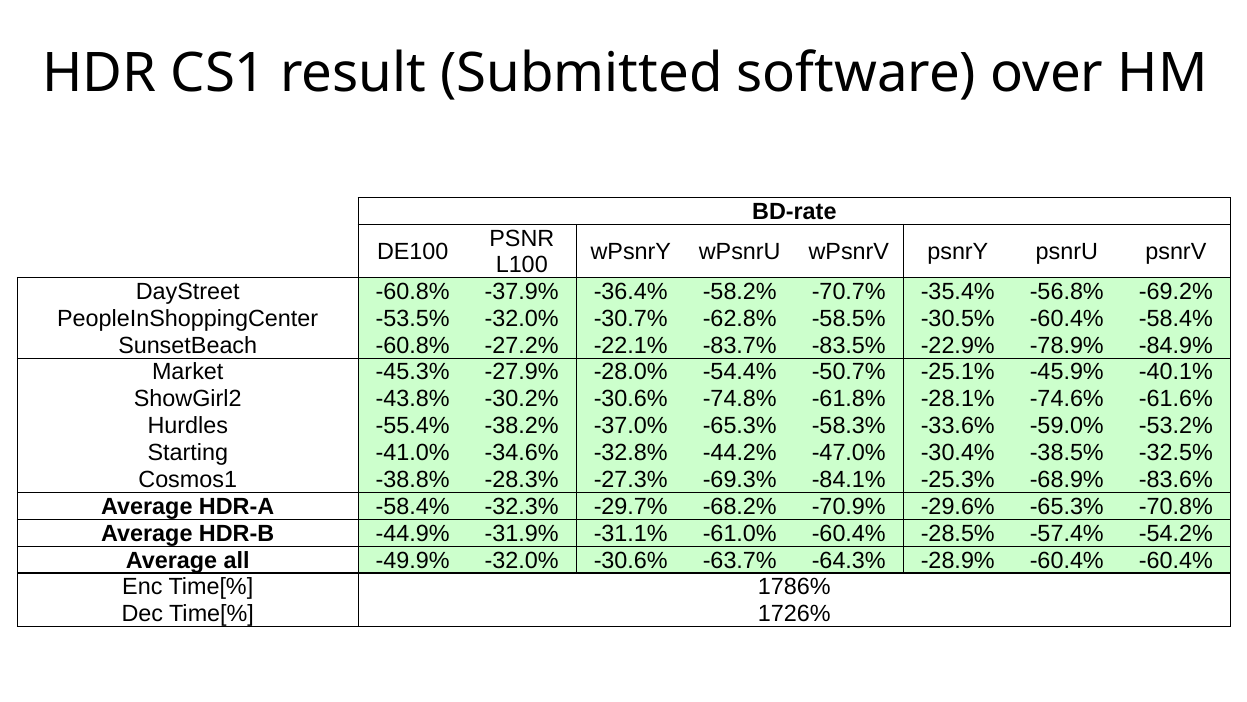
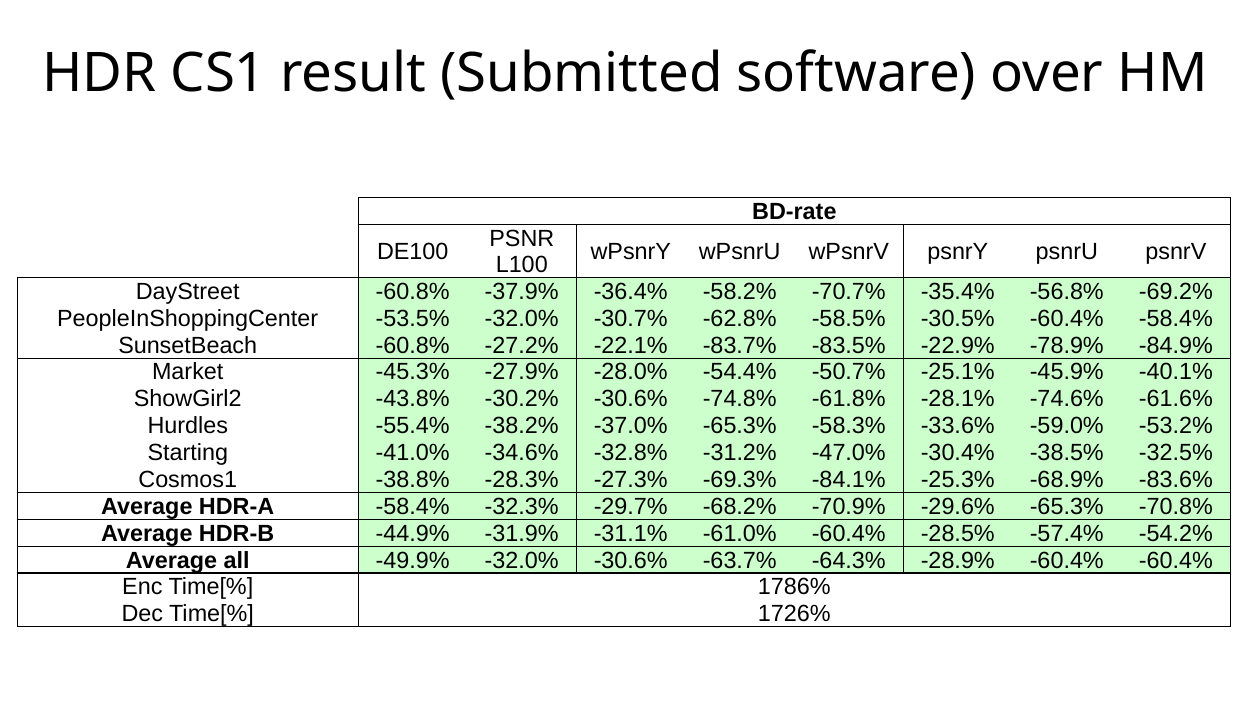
-44.2%: -44.2% -> -31.2% (740, 452)
